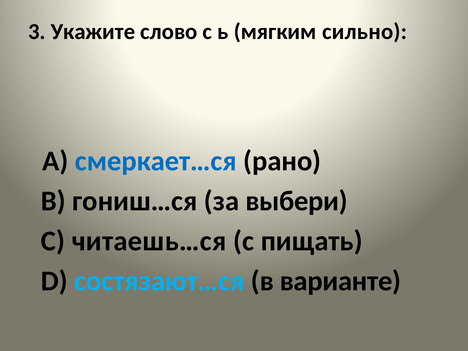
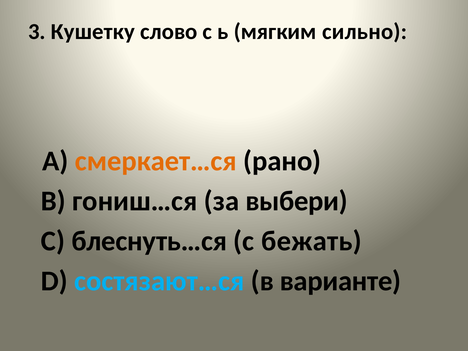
Укажите: Укажите -> Кушетку (93, 32)
смеркает…ся colour: blue -> orange (156, 161)
читаешь…ся: читаешь…ся -> блеснуть…ся (149, 241)
пищать: пищать -> бежать (311, 241)
